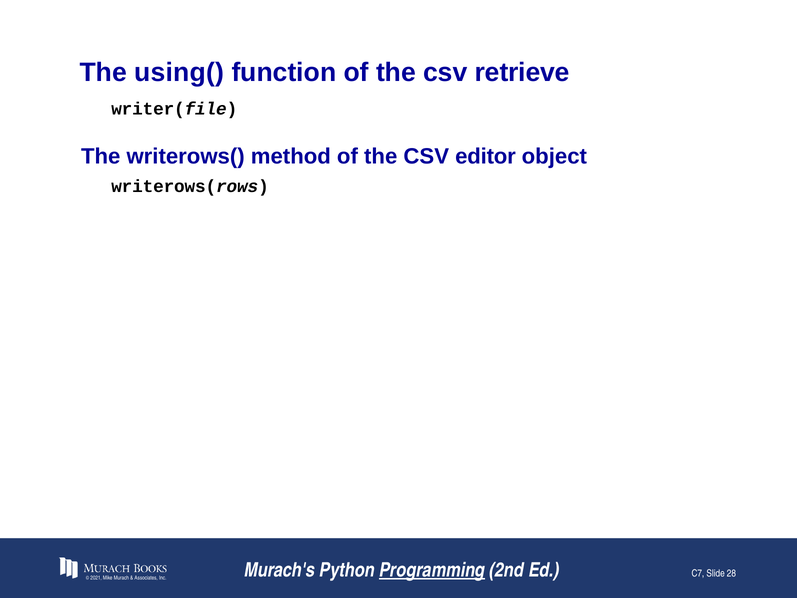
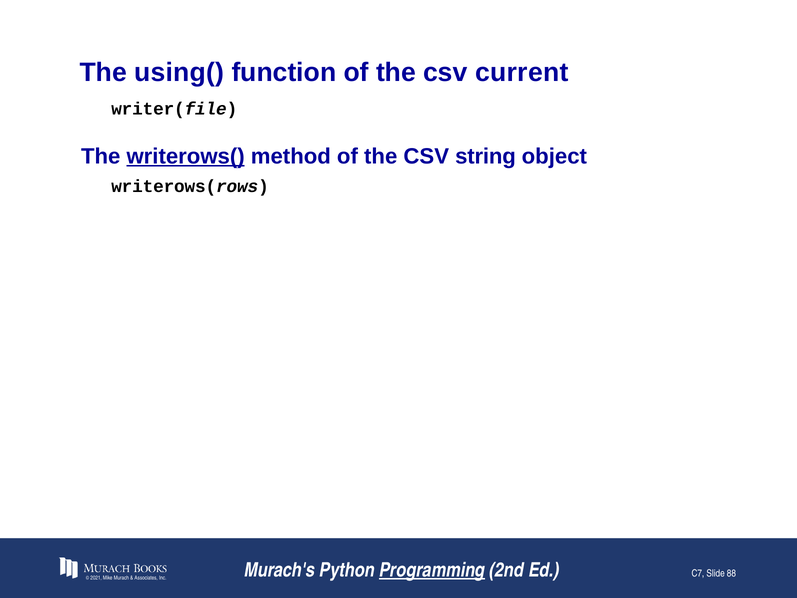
retrieve: retrieve -> current (522, 72)
writerows( underline: none -> present (186, 156)
editor: editor -> string (486, 156)
28: 28 -> 88 (731, 573)
